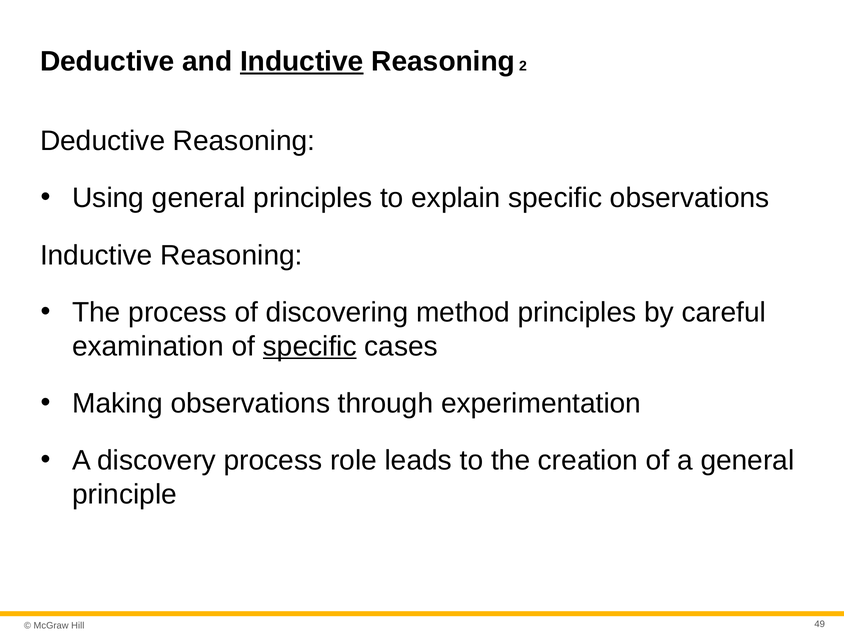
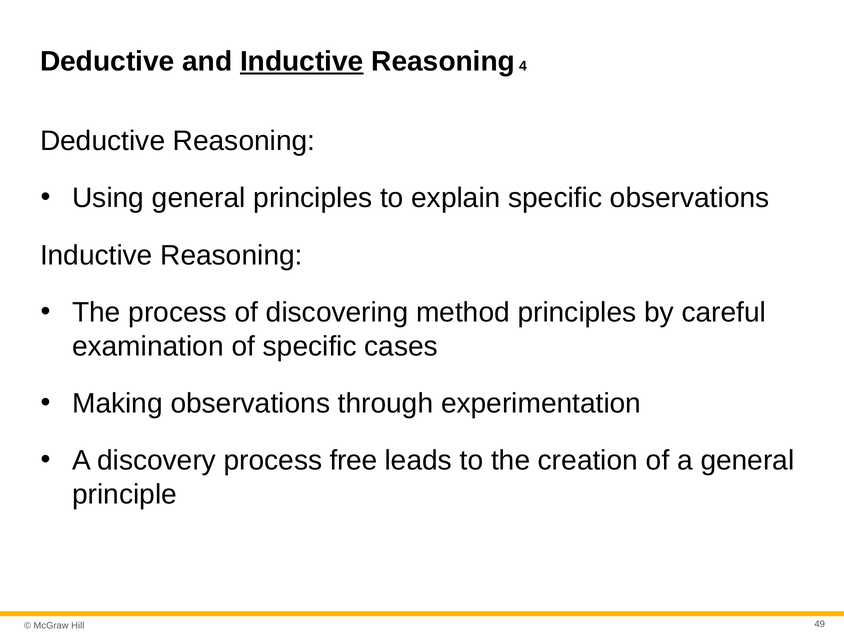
2: 2 -> 4 (523, 66)
specific underline: present -> none (310, 346)
role: role -> free (354, 461)
